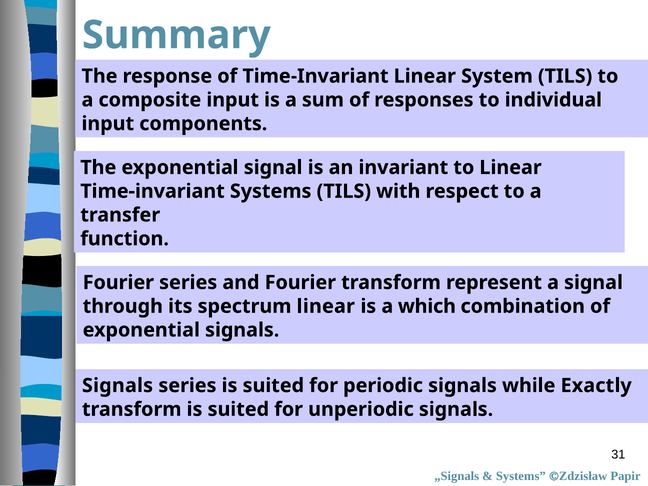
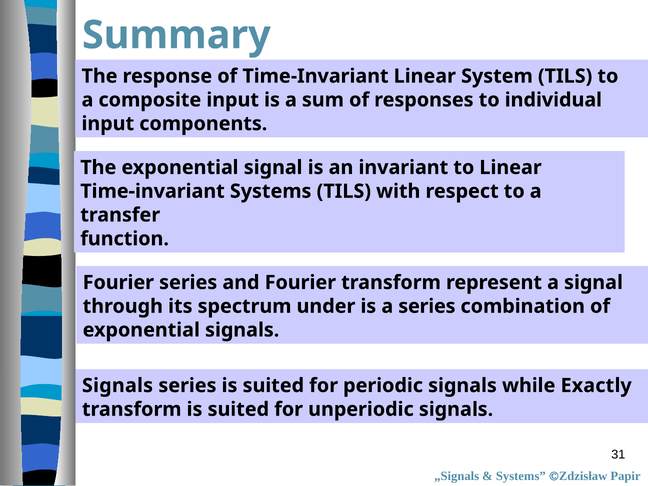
spectrum linear: linear -> under (326, 306)
a which: which -> series (427, 306)
